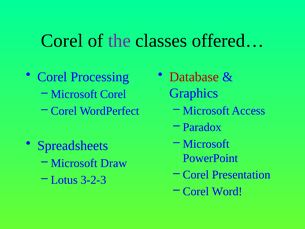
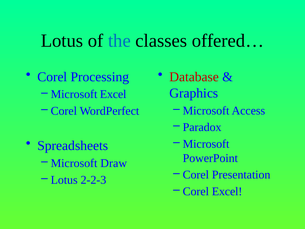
Corel: Corel -> Lotus (62, 41)
the colour: purple -> blue (119, 41)
Microsoft Corel: Corel -> Excel (113, 94)
3-2-3: 3-2-3 -> 2-2-3 (93, 180)
Corel Word: Word -> Excel (227, 191)
